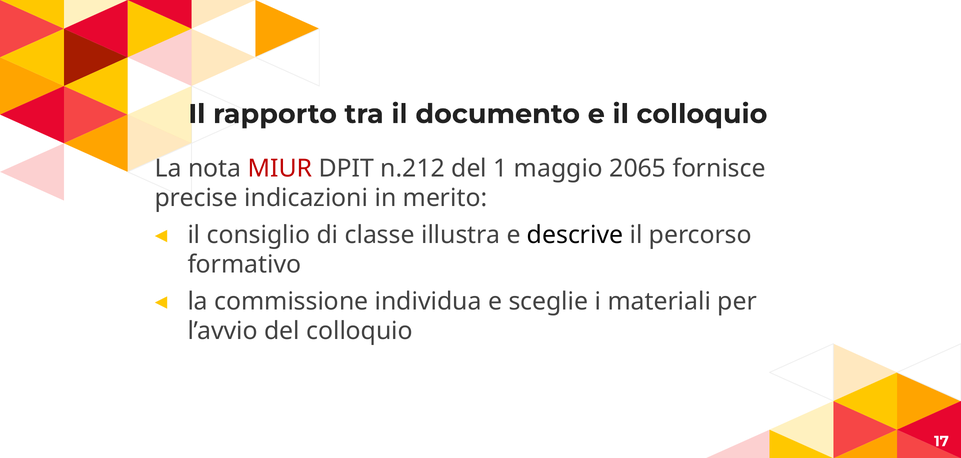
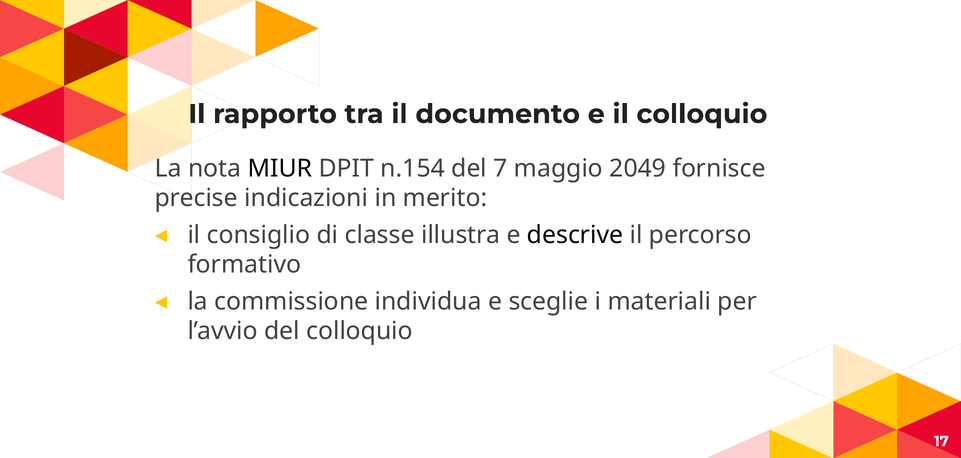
MIUR colour: red -> black (280, 168)
n.212: n.212 -> n.154 (413, 168)
1: 1 -> 7 (500, 168)
2065: 2065 -> 2049 (638, 168)
